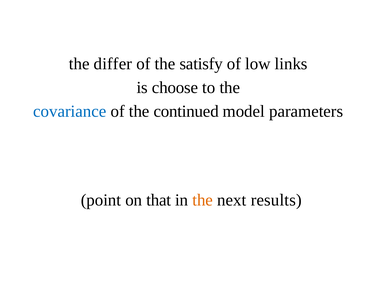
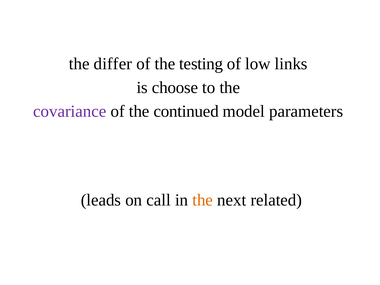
satisfy: satisfy -> testing (201, 64)
covariance colour: blue -> purple (70, 111)
point: point -> leads (101, 200)
that: that -> call (159, 200)
results: results -> related (276, 200)
